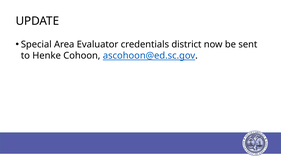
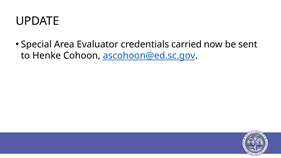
district: district -> carried (186, 44)
